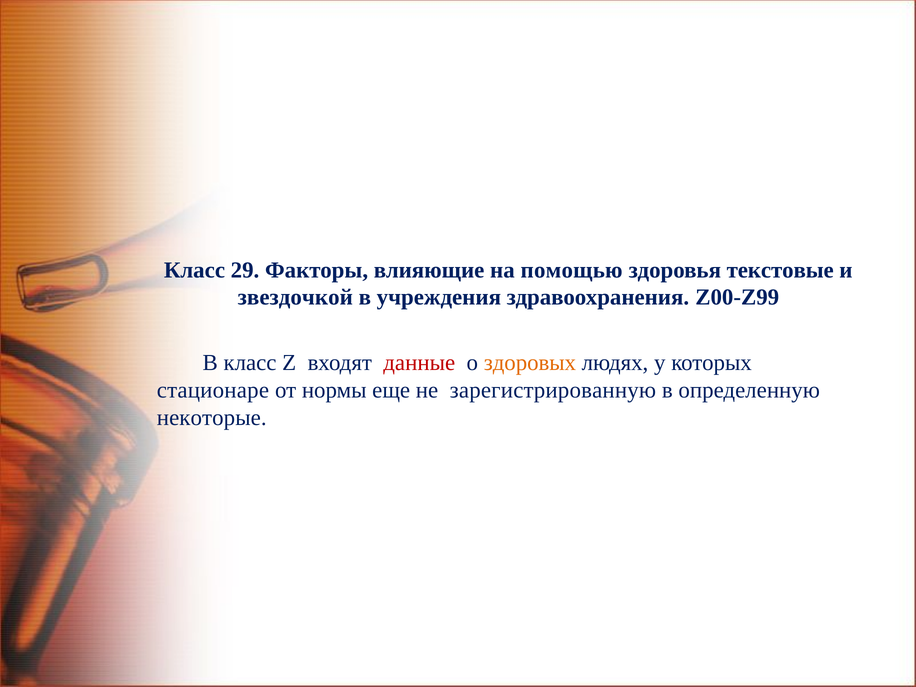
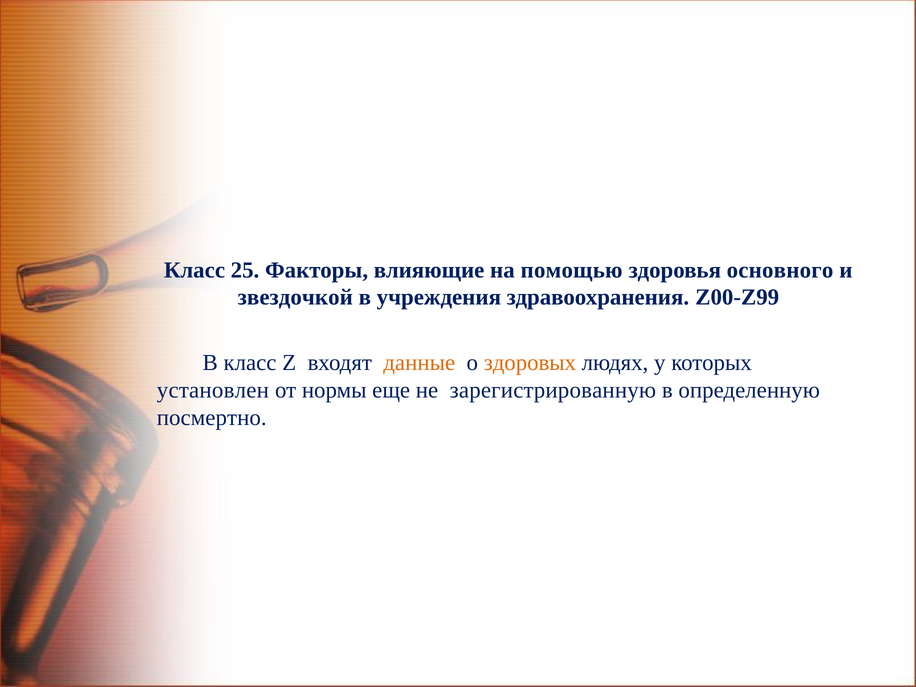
29: 29 -> 25 (245, 270)
текстовые: текстовые -> основного (780, 270)
данные colour: red -> orange (419, 363)
стационаре: стационаре -> установлен (213, 390)
некоторые: некоторые -> посмертно (212, 418)
